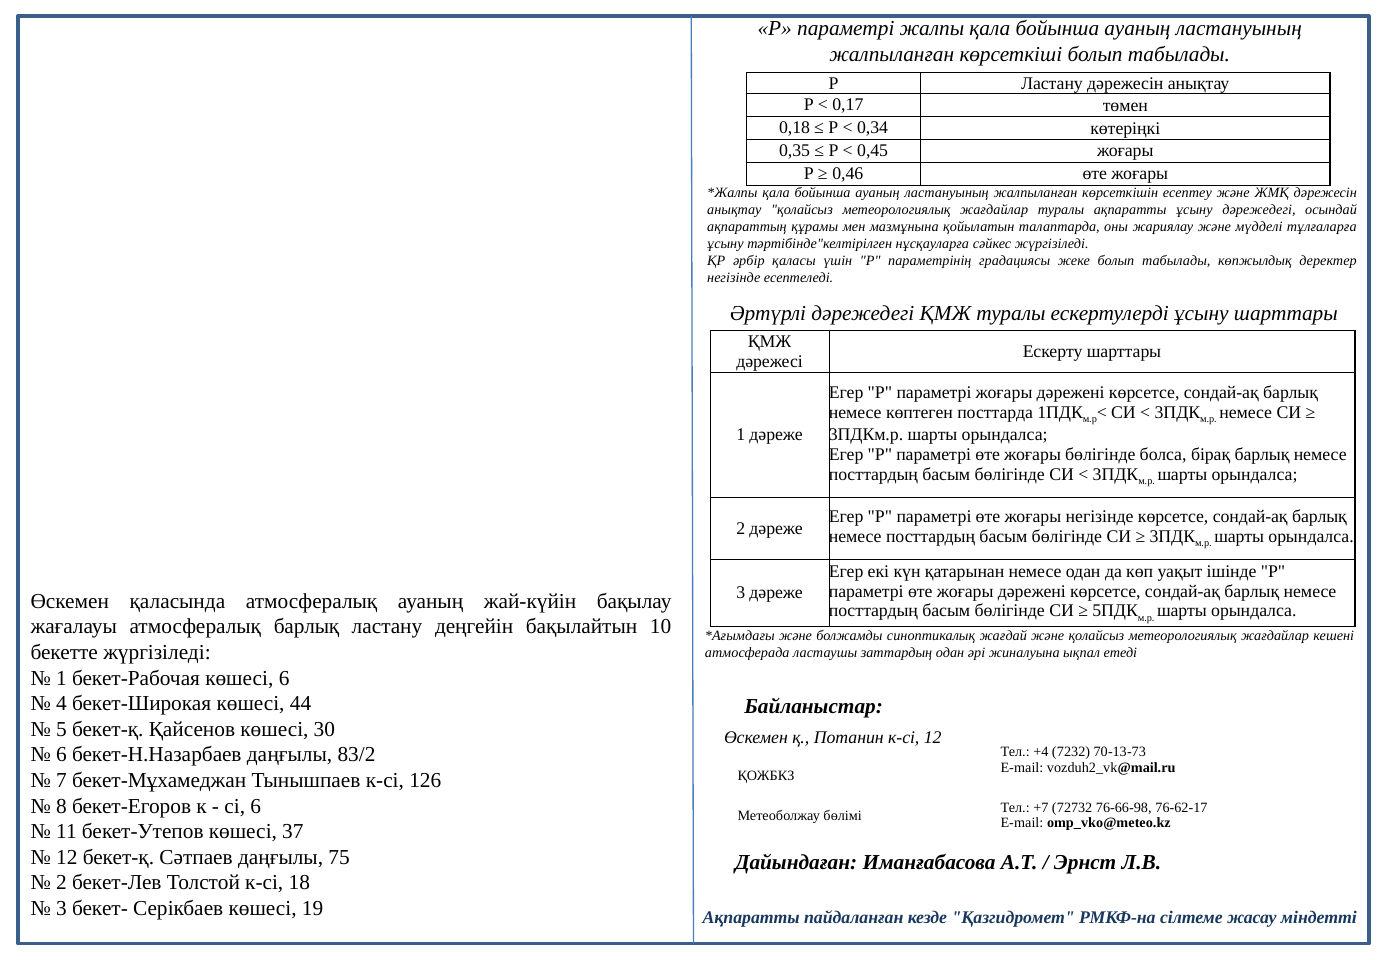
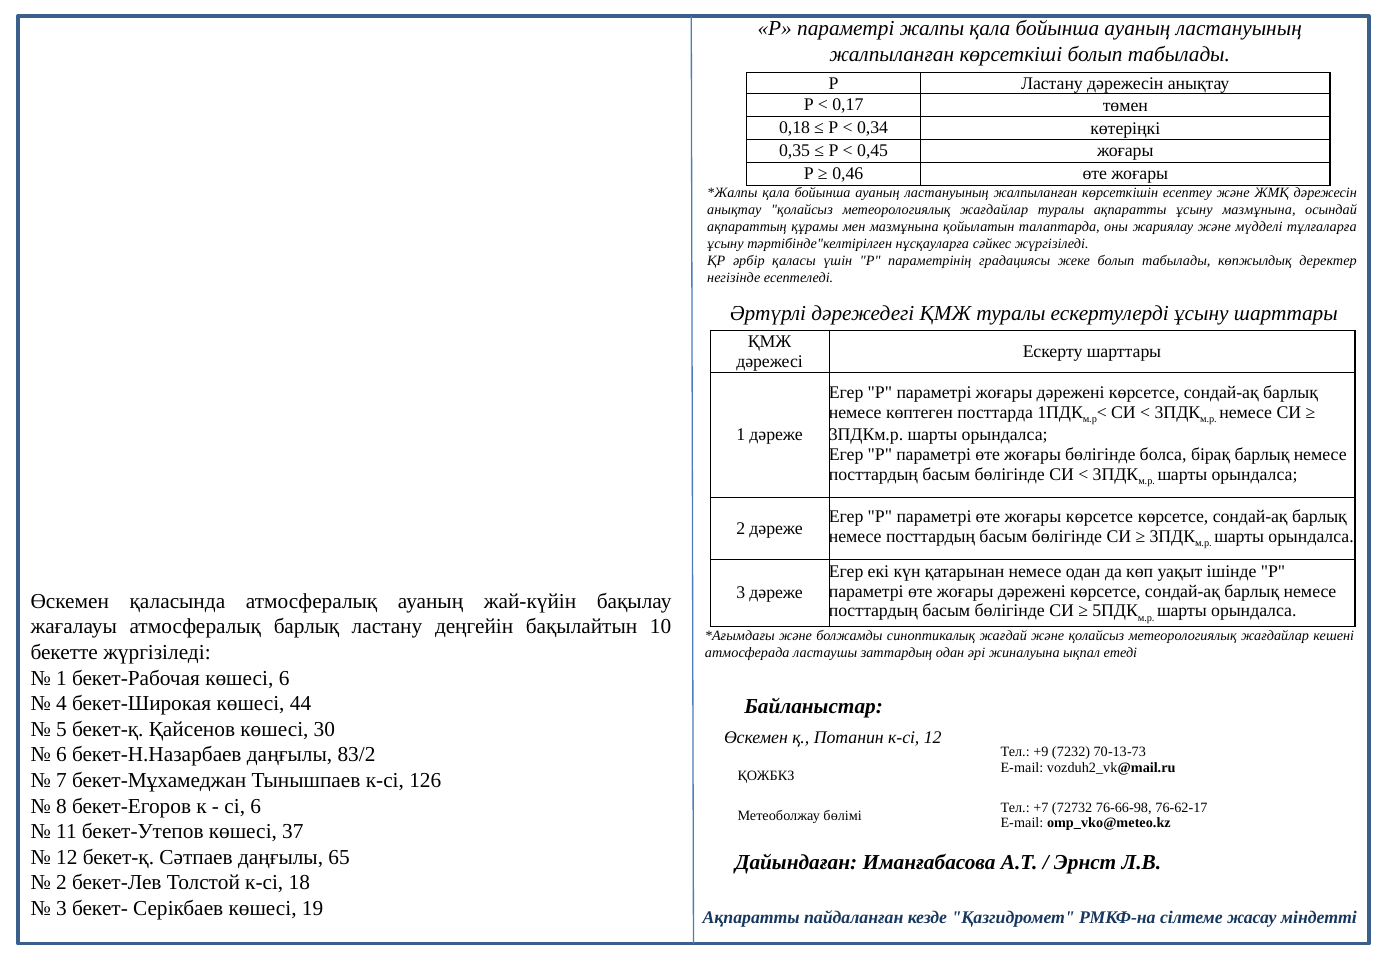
ұсыну дәрежедегі: дәрежедегі -> мазмұнына (1259, 210)
жоғары негізінде: негізінде -> көрсетсе (1099, 517)
+4: +4 -> +9 (1041, 752)
75: 75 -> 65 (339, 858)
